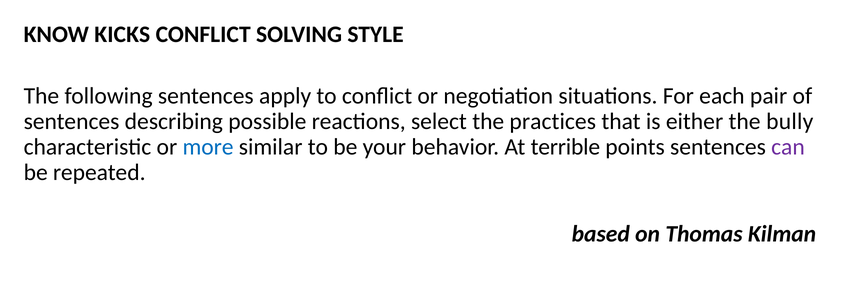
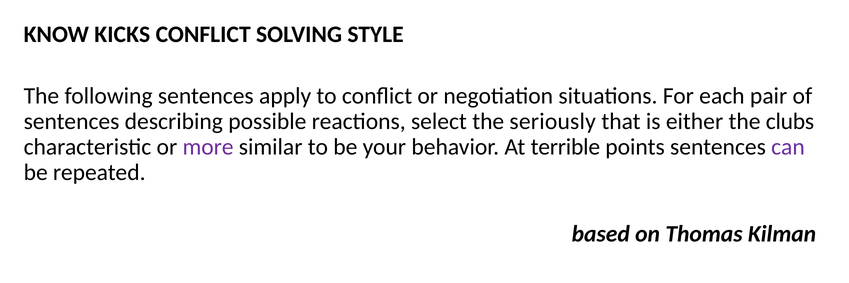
practices: practices -> seriously (553, 122)
bully: bully -> clubs (790, 122)
more colour: blue -> purple (208, 147)
